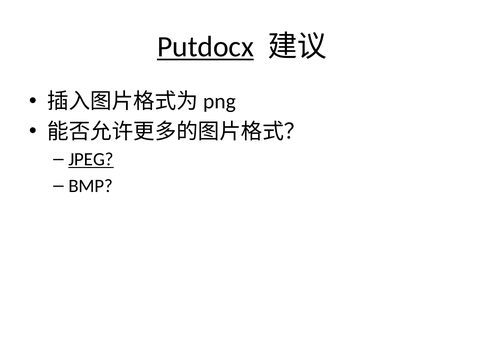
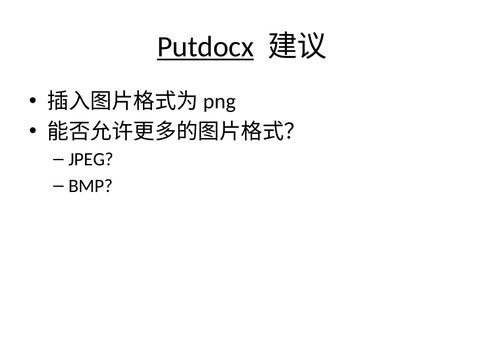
JPEG underline: present -> none (91, 159)
